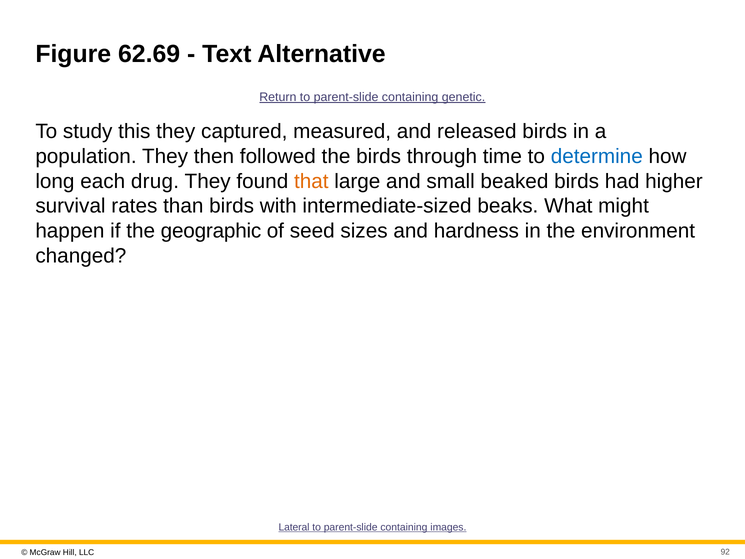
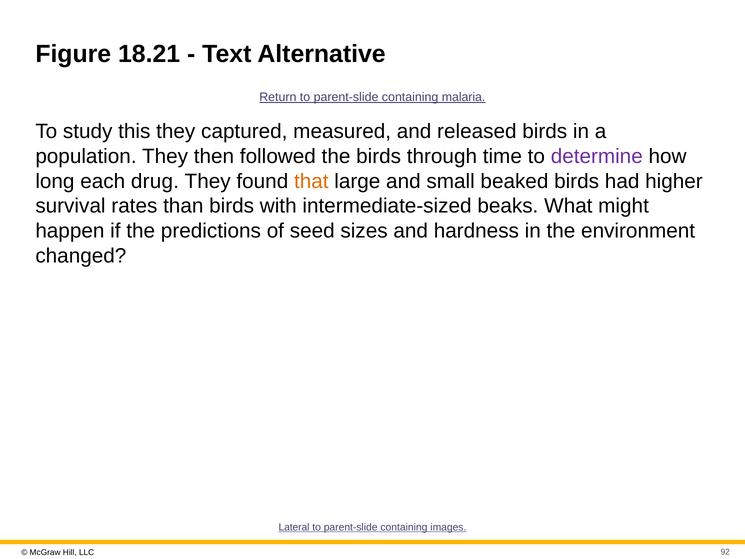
62.69: 62.69 -> 18.21 (149, 54)
genetic: genetic -> malaria (464, 97)
determine colour: blue -> purple (597, 156)
geographic: geographic -> predictions (211, 231)
